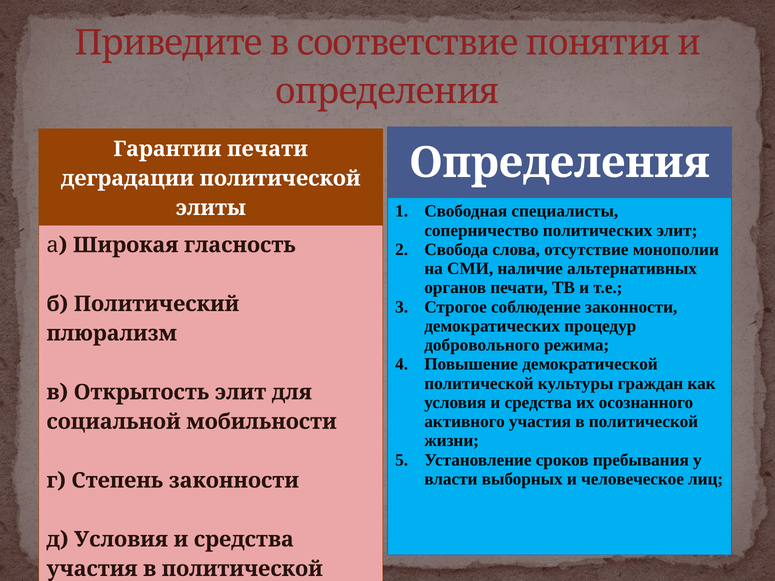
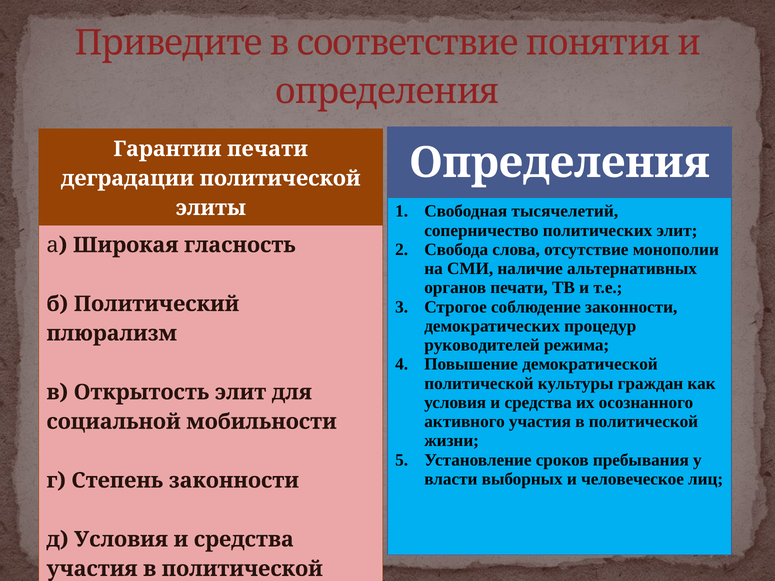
специалисты: специалисты -> тысячелетий (565, 211)
добровольного: добровольного -> руководителей (482, 345)
